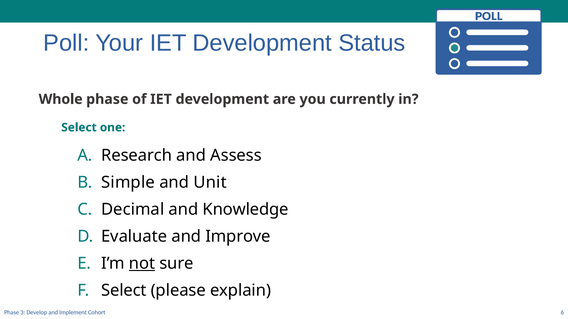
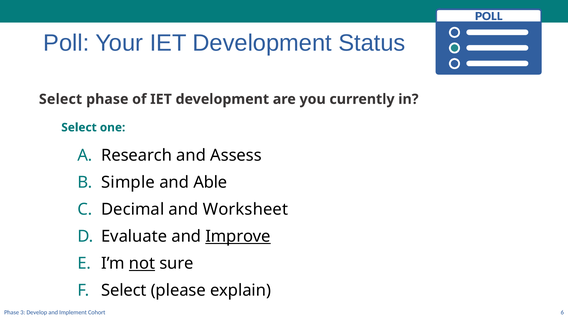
Whole: Whole -> Select (61, 99)
Unit: Unit -> Able (210, 183)
Knowledge: Knowledge -> Worksheet (245, 210)
Improve underline: none -> present (238, 237)
